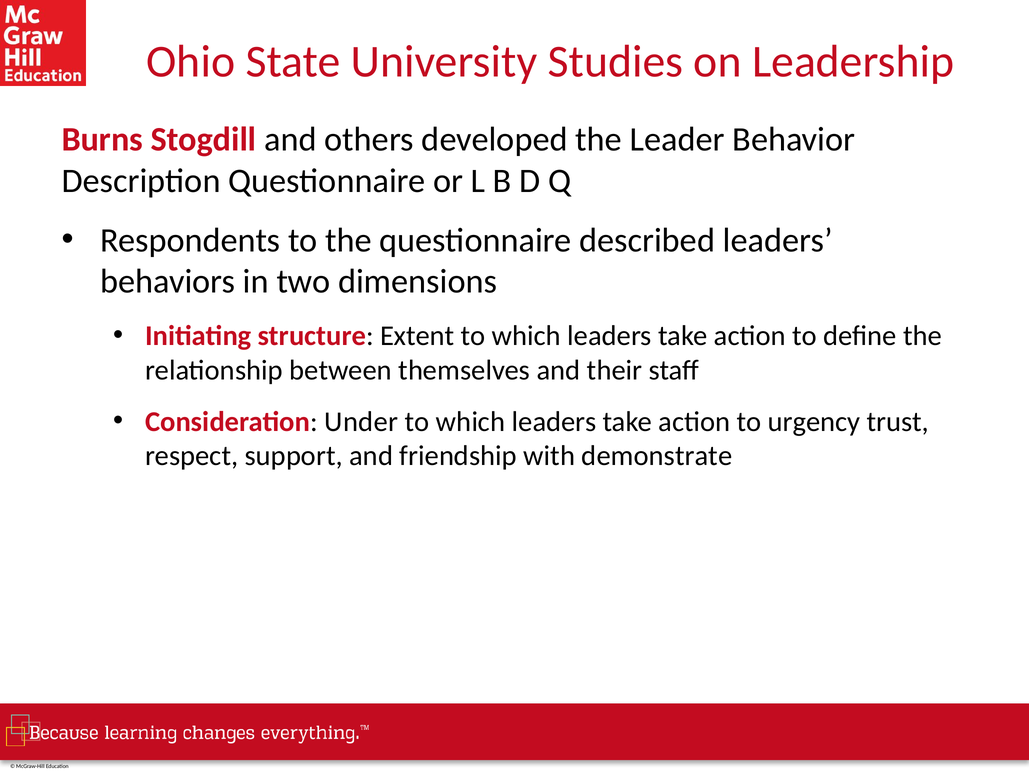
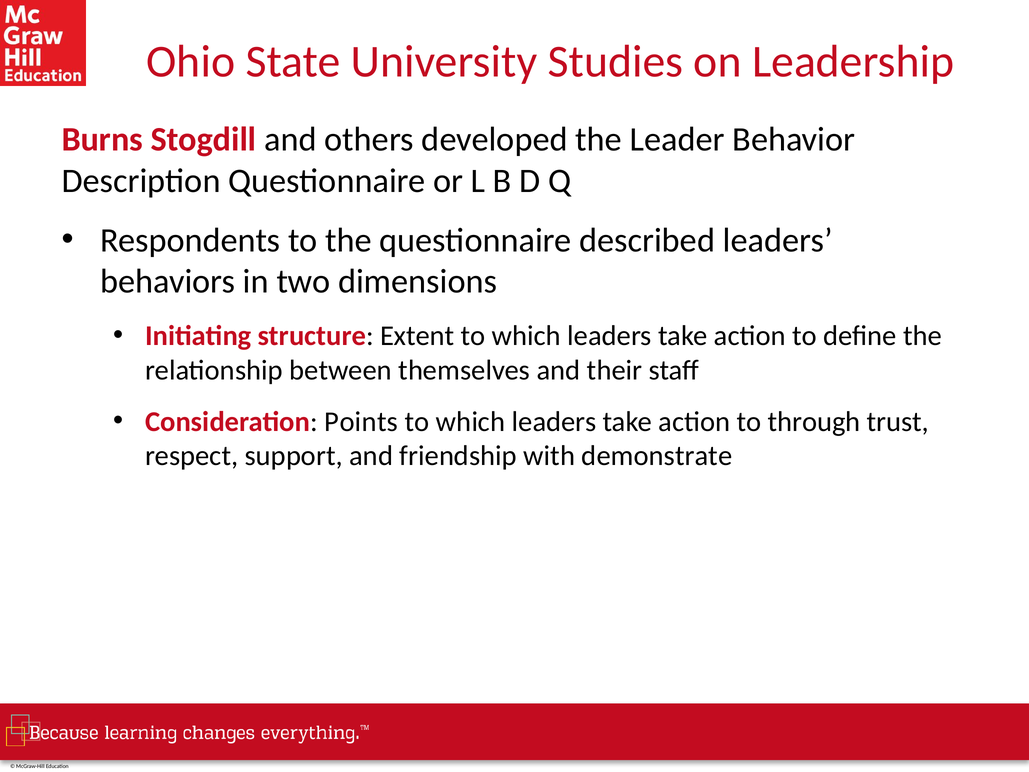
Under: Under -> Points (361, 422)
urgency: urgency -> through (814, 422)
